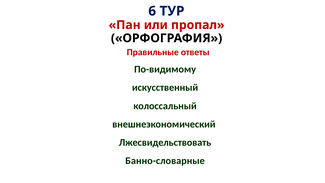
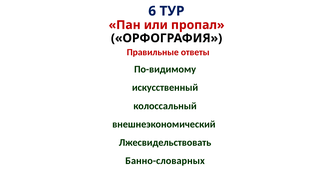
Банно-словарные: Банно-словарные -> Банно-словарных (165, 161)
